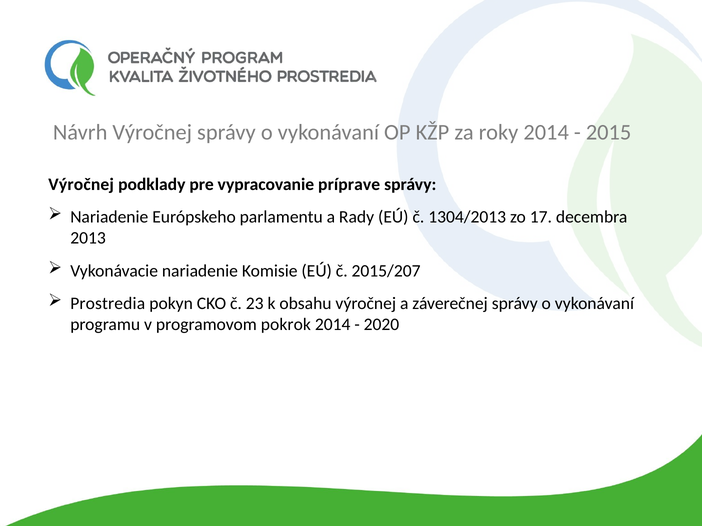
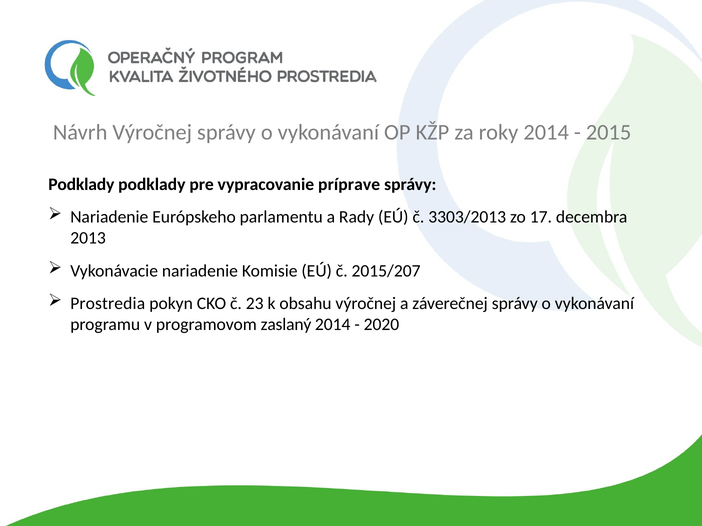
Výročnej: Výročnej -> Podklady (81, 184)
1304/2013: 1304/2013 -> 3303/2013 (467, 217)
pokrok: pokrok -> zaslaný (286, 325)
